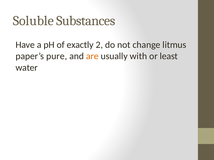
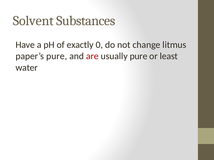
Soluble: Soluble -> Solvent (33, 21)
2: 2 -> 0 (99, 45)
are colour: orange -> red (92, 56)
usually with: with -> pure (139, 56)
